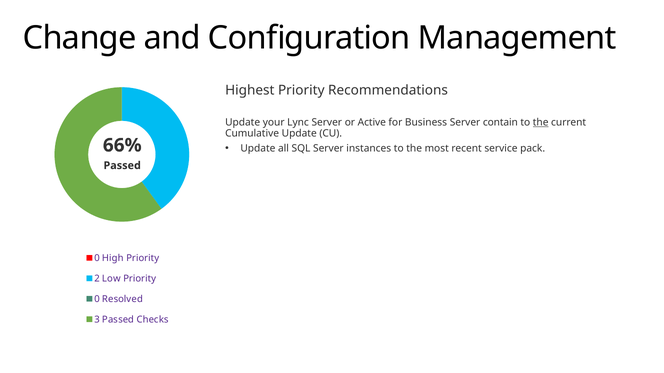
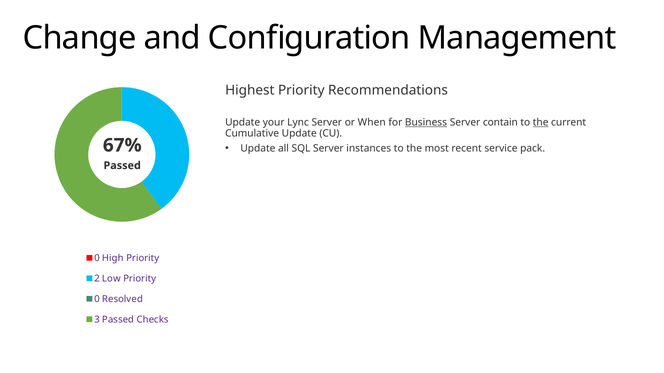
Active: Active -> When (372, 122)
Business underline: none -> present (426, 122)
66%: 66% -> 67% (122, 146)
